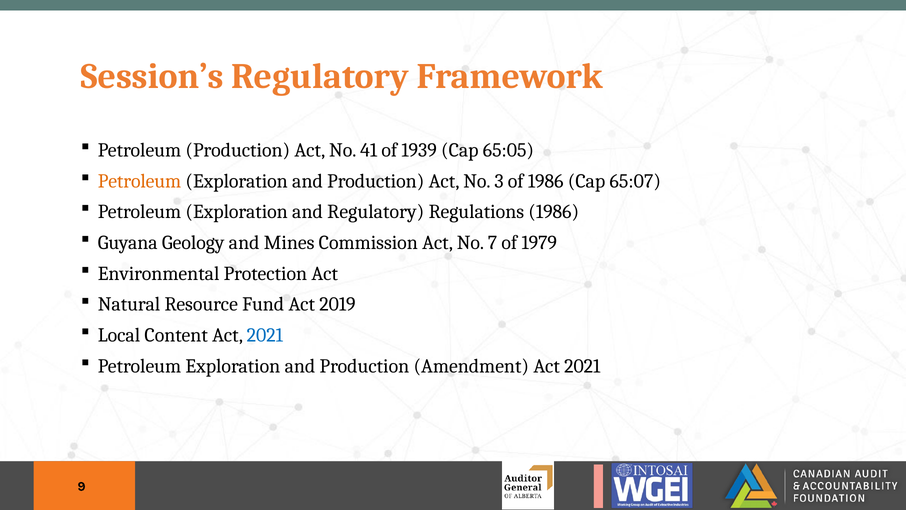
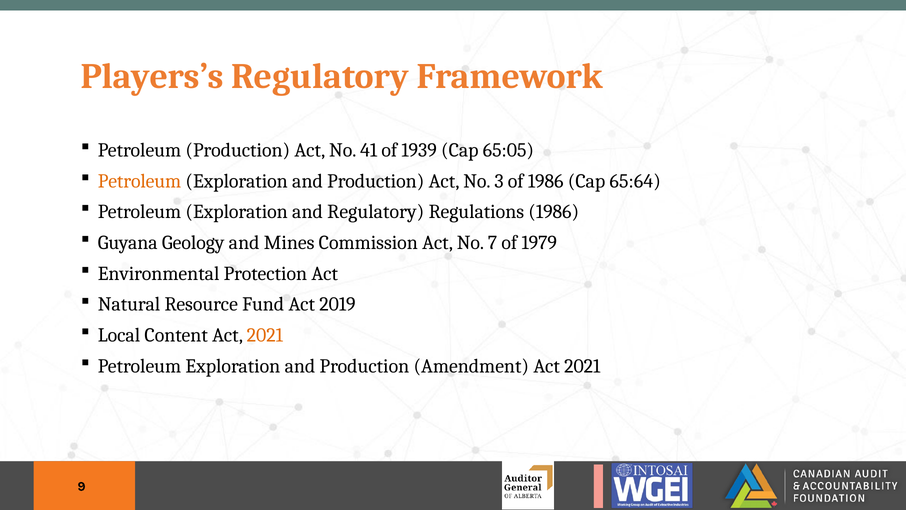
Session’s: Session’s -> Players’s (152, 76)
65:07: 65:07 -> 65:64 (635, 181)
2021 colour: blue -> orange (265, 335)
